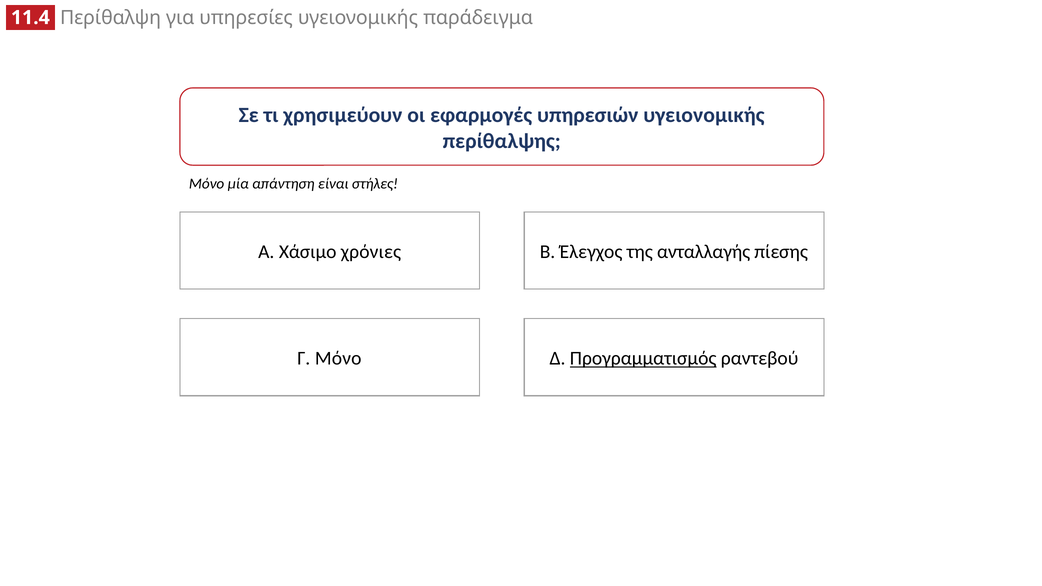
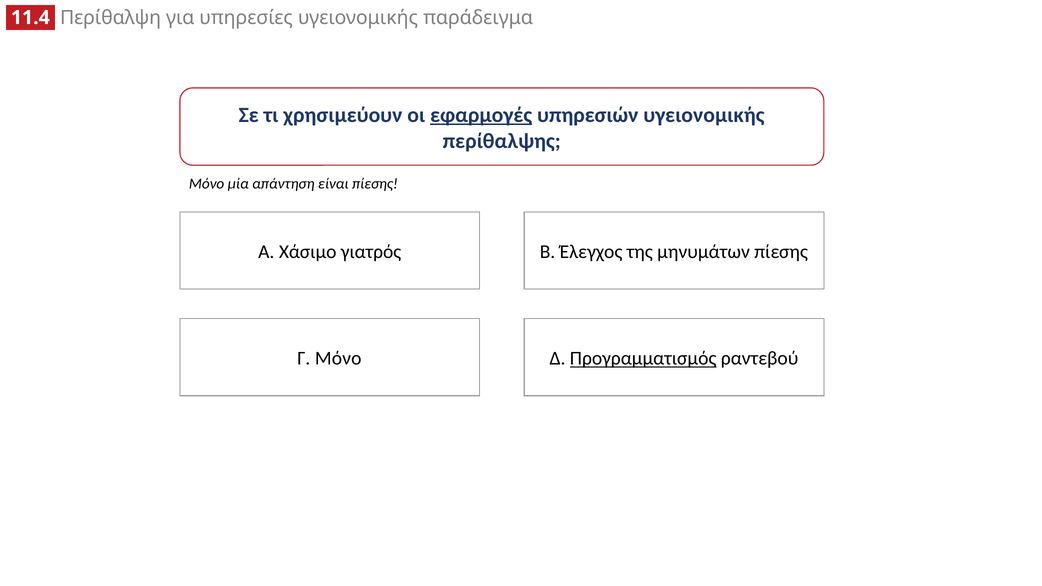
εφαρμογές underline: none -> present (481, 115)
είναι στήλες: στήλες -> πίεσης (375, 184)
χρόνιες: χρόνιες -> γιατρός (371, 252)
ανταλλαγής: ανταλλαγής -> μηνυμάτων (704, 252)
